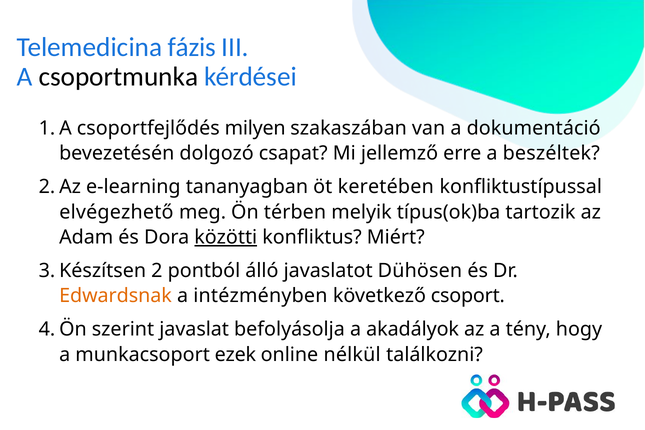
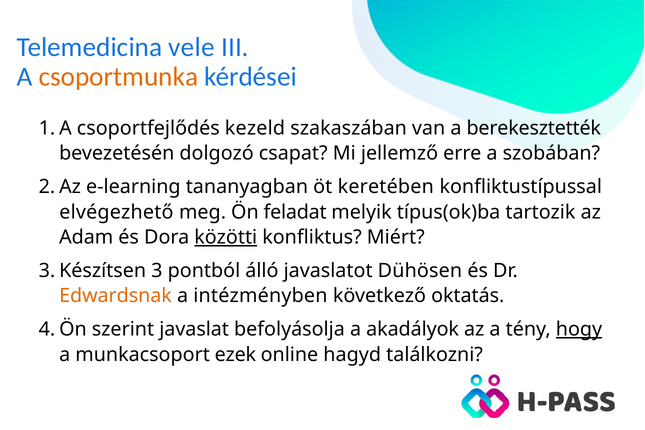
fázis: fázis -> vele (192, 47)
csoportmunka colour: black -> orange (118, 77)
milyen: milyen -> kezeld (255, 128)
dokumentáció: dokumentáció -> berekesztették (534, 128)
beszéltek: beszéltek -> szobában (551, 153)
térben: térben -> feladat (295, 212)
2: 2 -> 3 (157, 271)
csoport: csoport -> oktatás (468, 296)
hogy underline: none -> present (579, 329)
nélkül: nélkül -> hagyd (352, 354)
